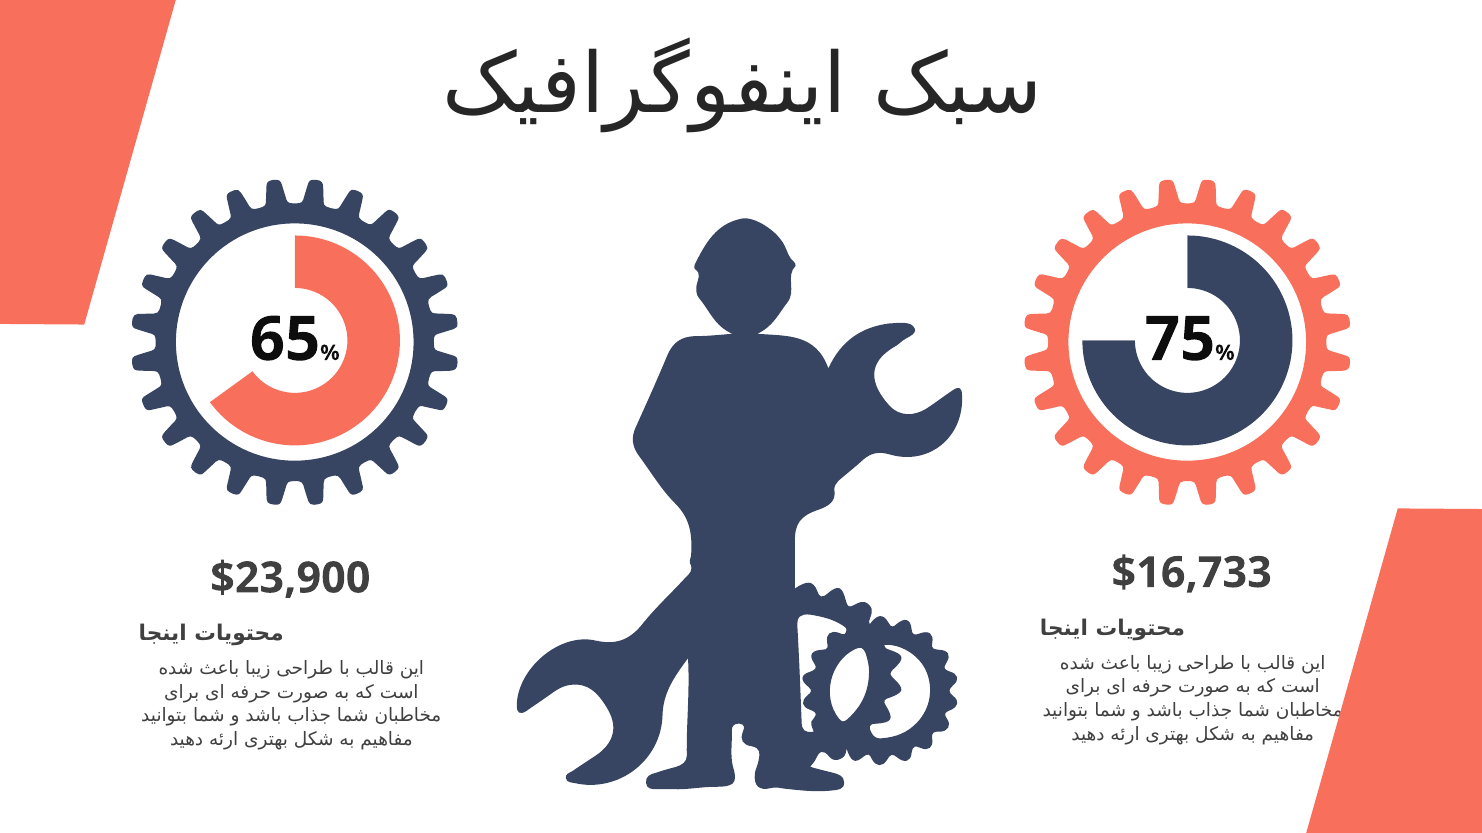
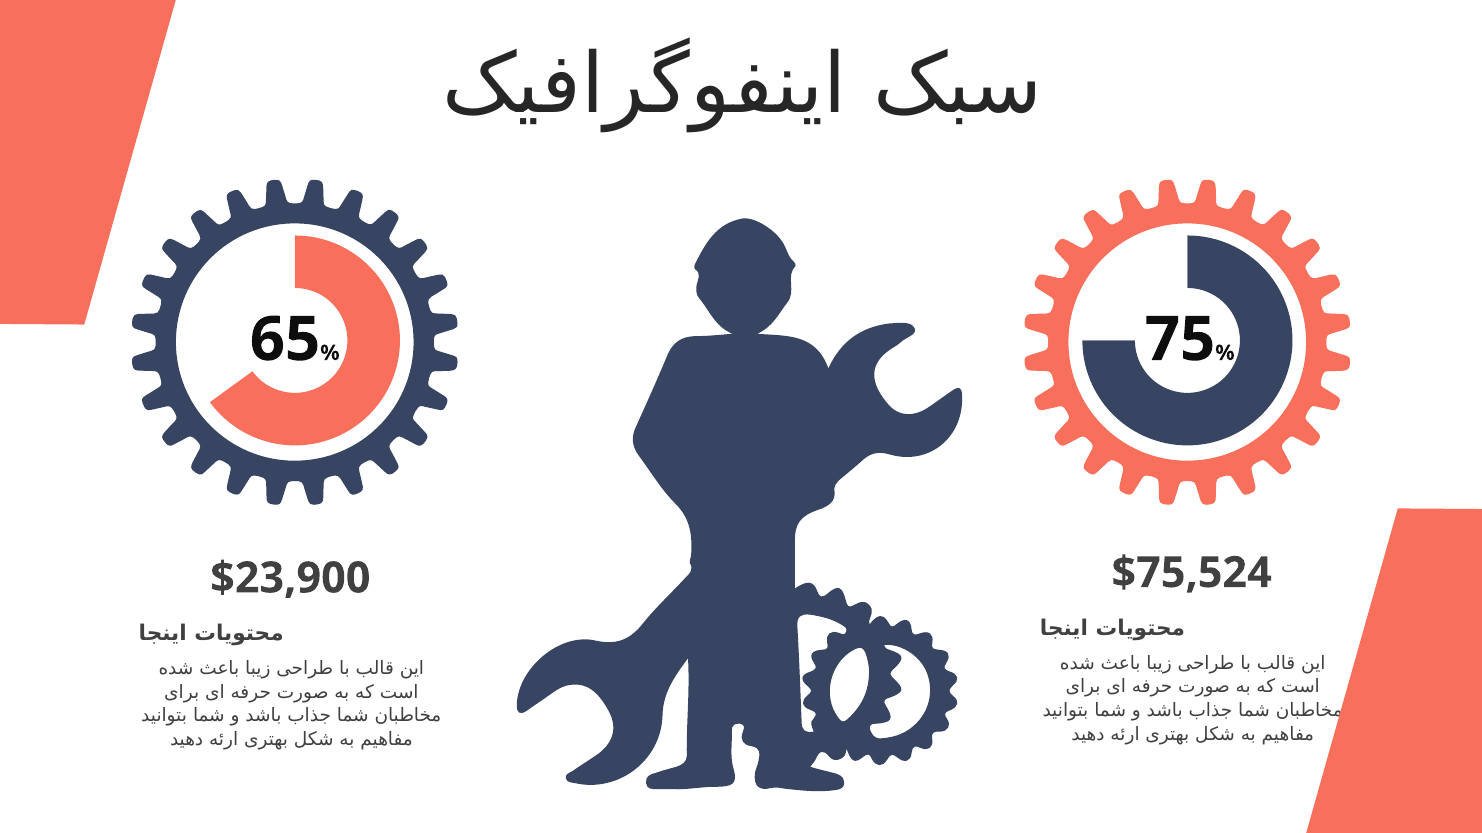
$16,733: $16,733 -> $75,524 (1192, 573)
